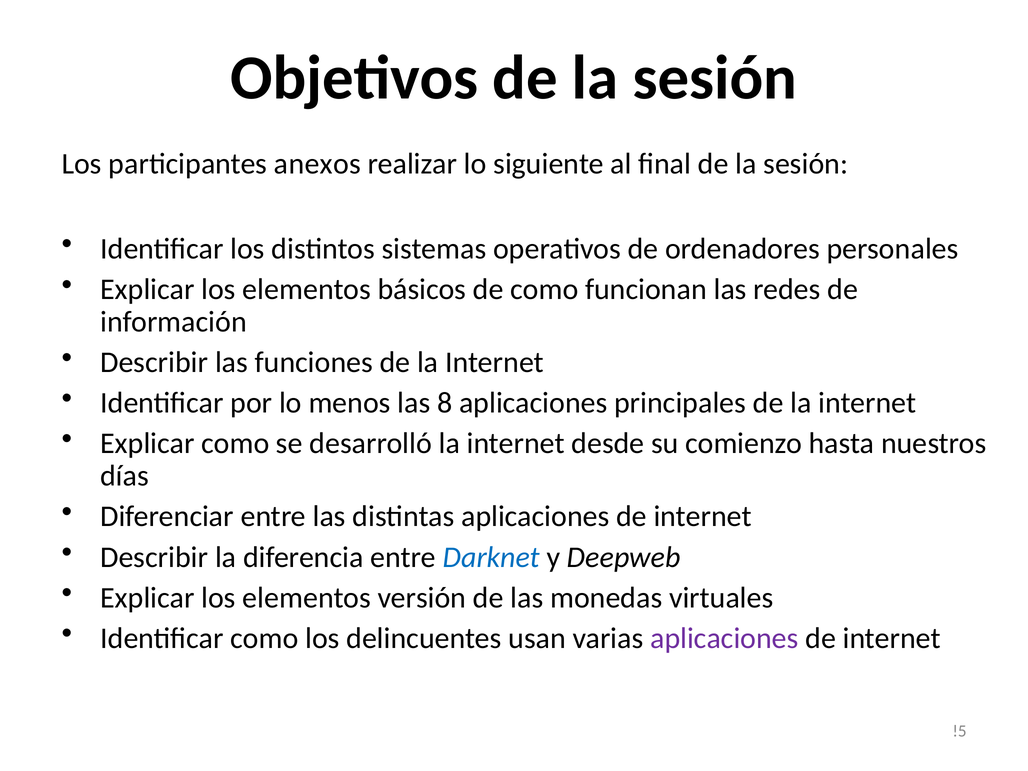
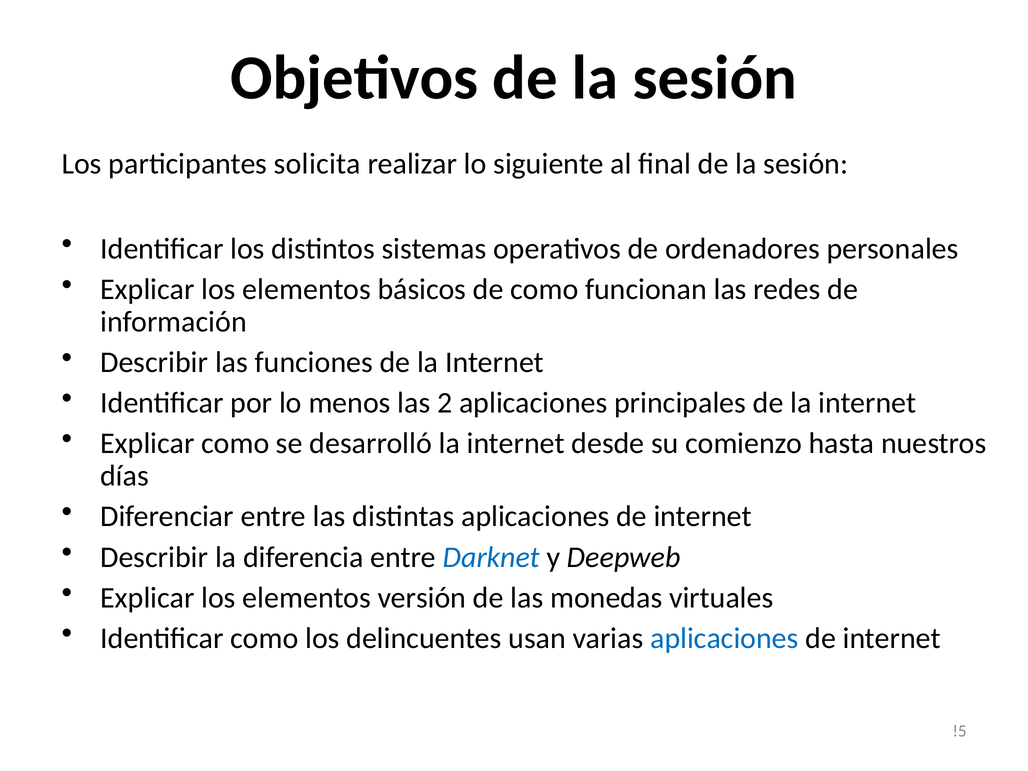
anexos: anexos -> solicita (317, 164)
8: 8 -> 2 (445, 403)
aplicaciones colour: purple -> blue (724, 638)
